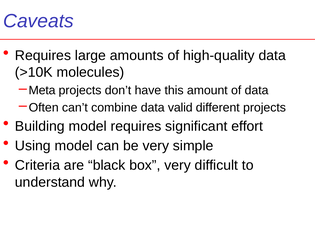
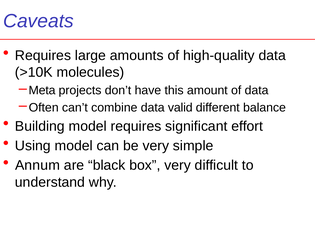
different projects: projects -> balance (265, 108)
Criteria: Criteria -> Annum (37, 166)
